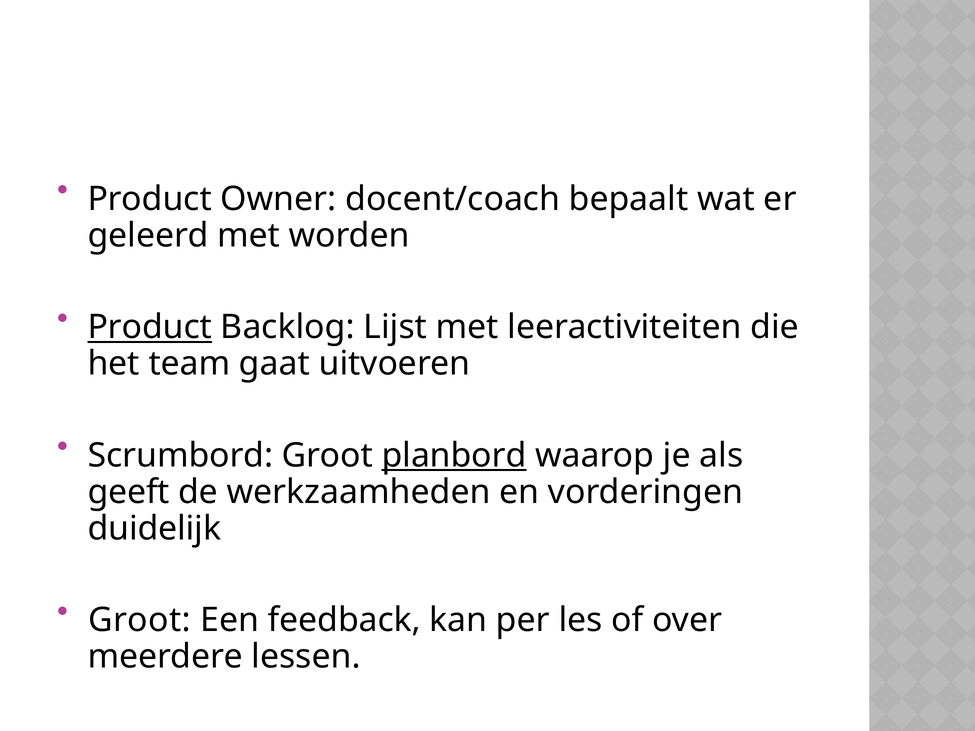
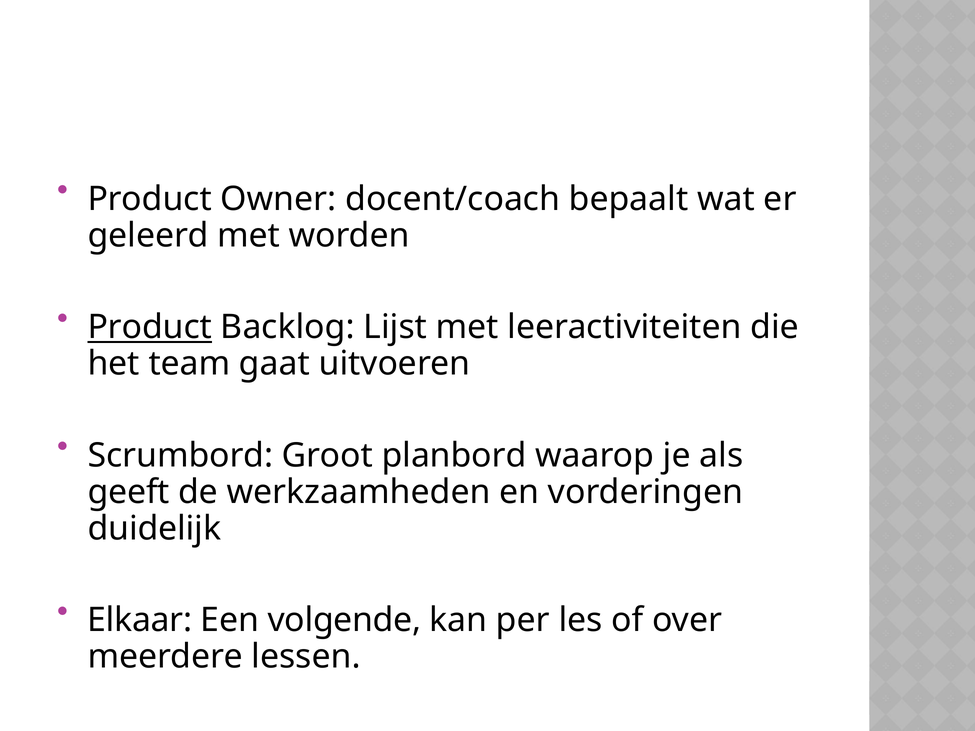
planbord underline: present -> none (454, 456)
Groot: Groot -> Elkaar (140, 621)
feedback: feedback -> volgende (344, 621)
